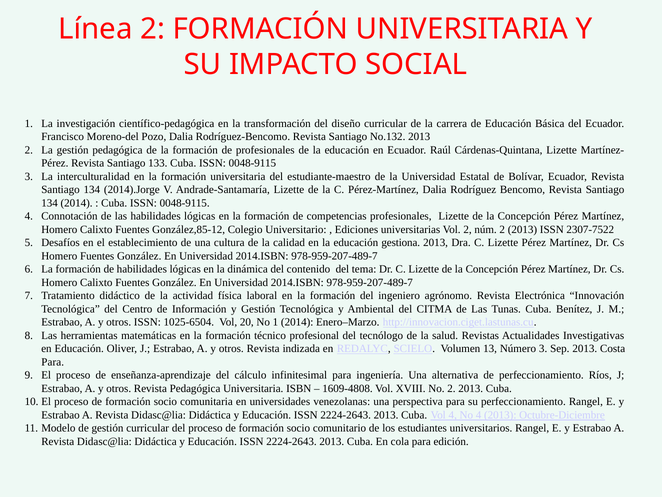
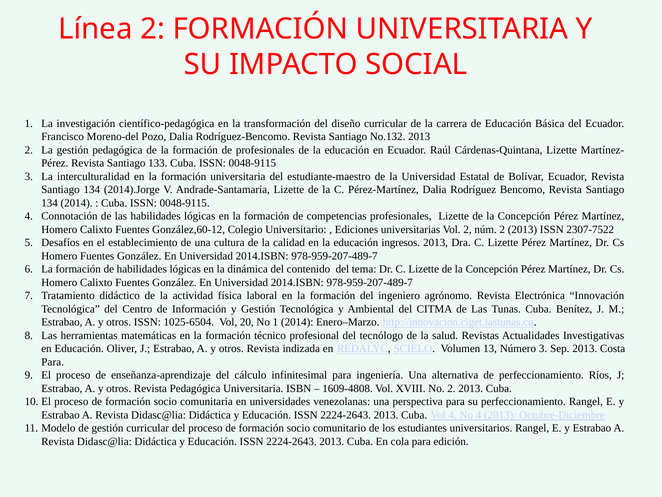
González,85-12: González,85-12 -> González,60-12 (189, 229)
gestiona: gestiona -> ingresos (401, 242)
